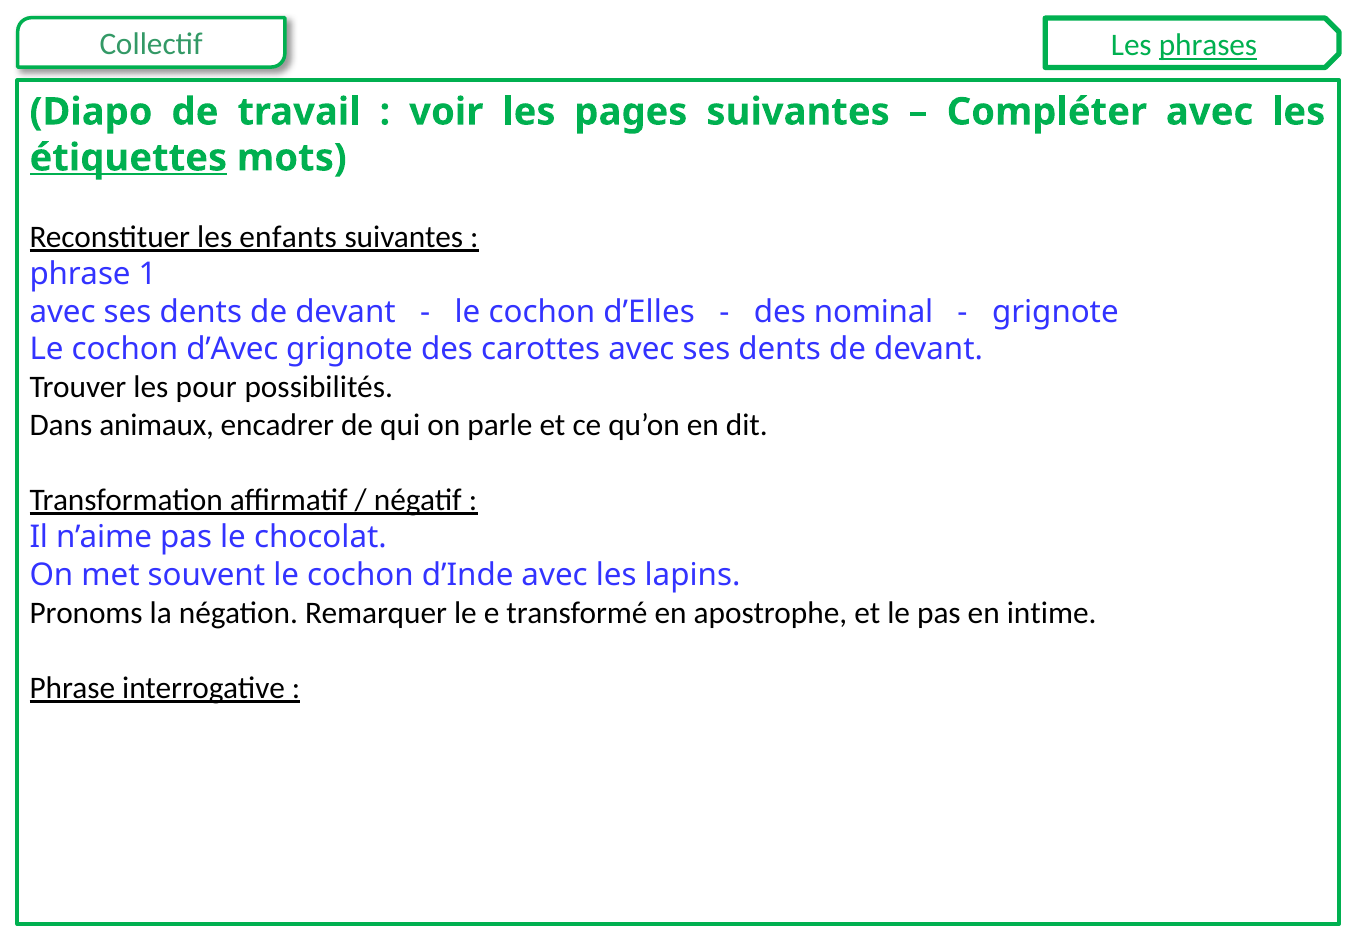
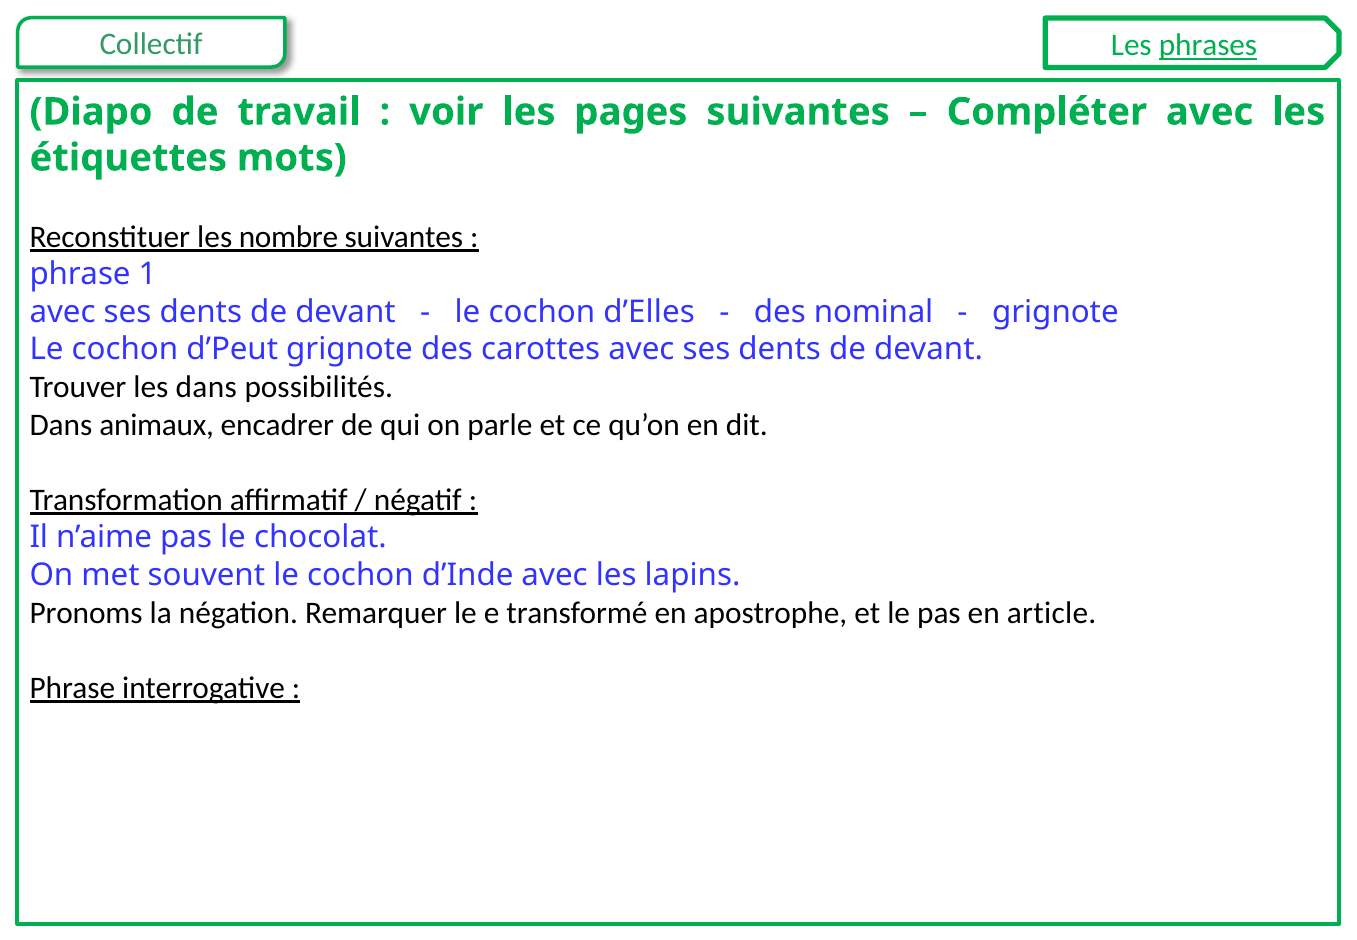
étiquettes underline: present -> none (128, 158)
enfants: enfants -> nombre (288, 237)
d’Avec: d’Avec -> d’Peut (232, 349)
les pour: pour -> dans (206, 387)
intime: intime -> article (1052, 613)
